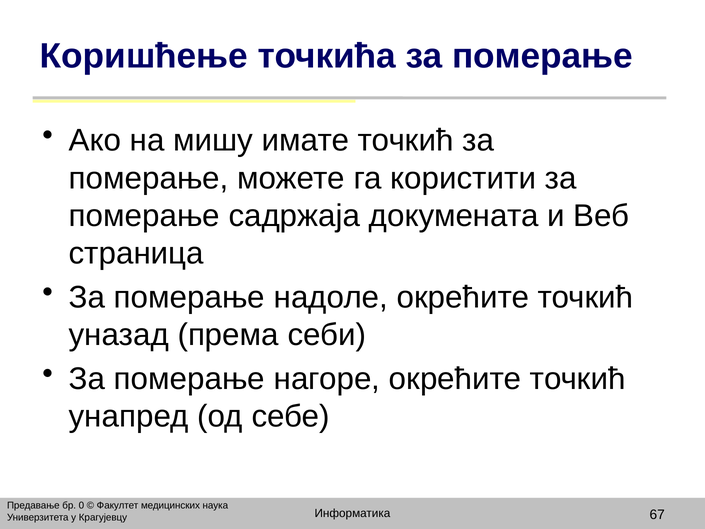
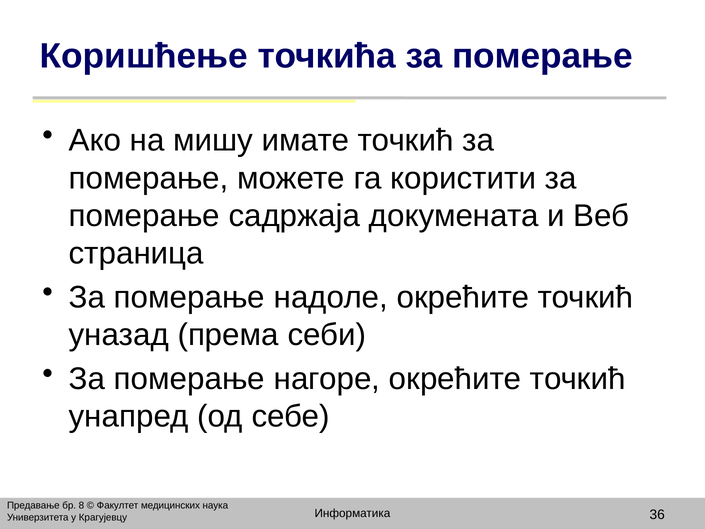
0: 0 -> 8 (81, 505)
67: 67 -> 36 (657, 514)
